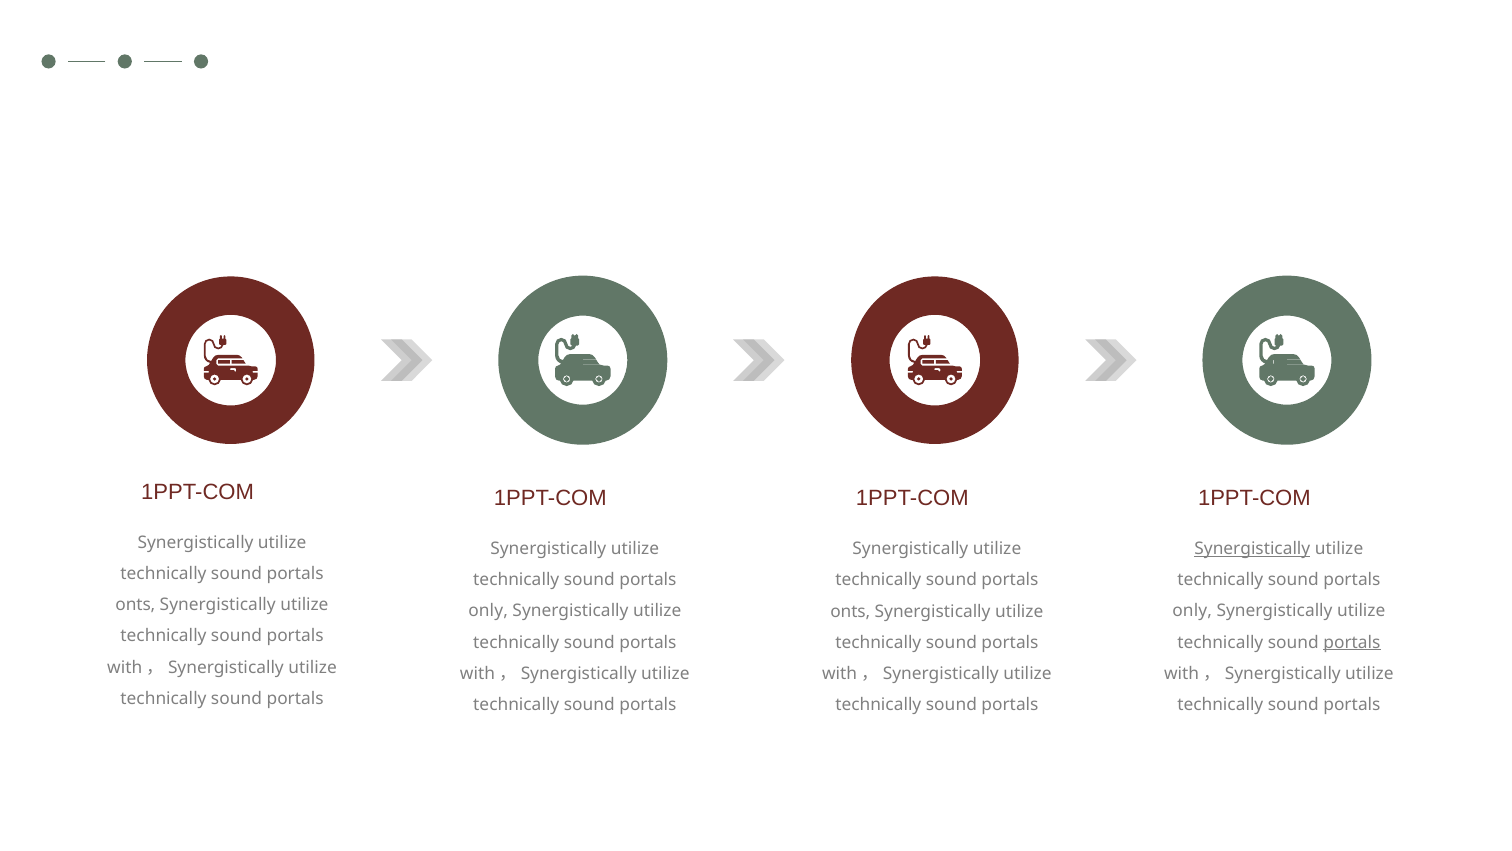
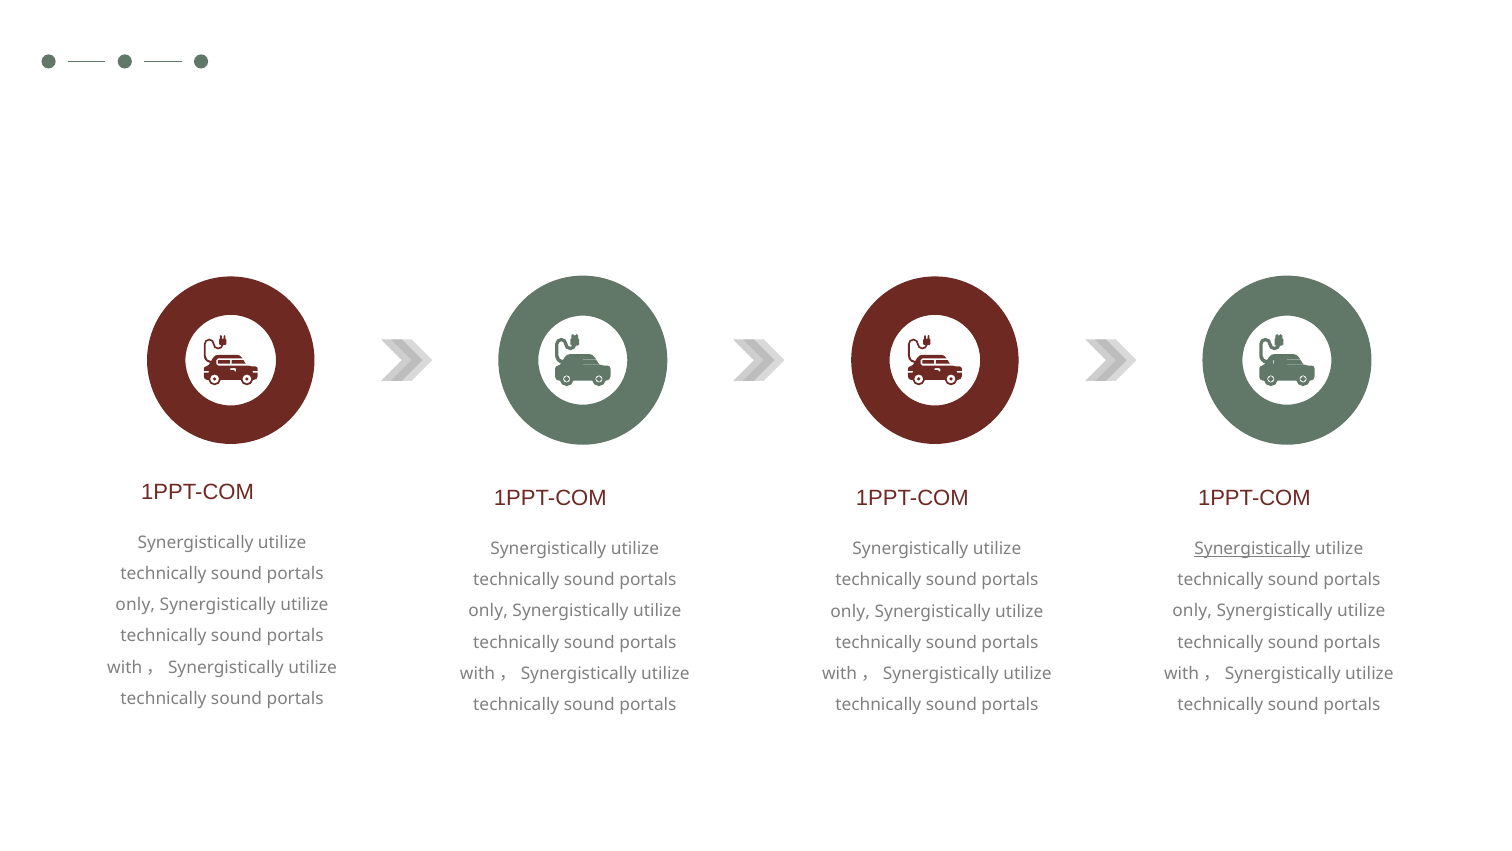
onts: onts -> only (135, 605)
onts: onts -> only (850, 611)
portals underline: present -> none (1352, 642)
